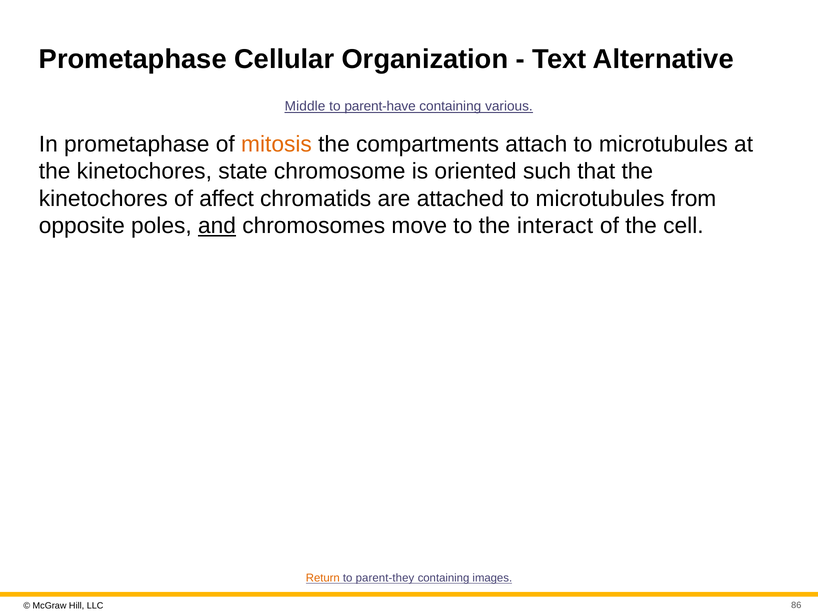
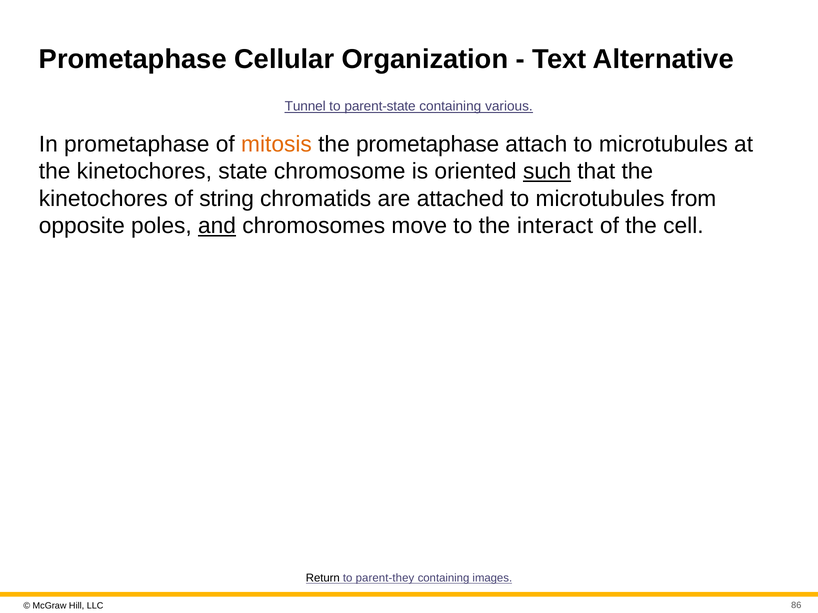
Middle: Middle -> Tunnel (305, 107)
parent-have: parent-have -> parent-state (380, 107)
the compartments: compartments -> prometaphase (428, 144)
such underline: none -> present (547, 172)
affect: affect -> string (227, 199)
Return colour: orange -> black (323, 579)
